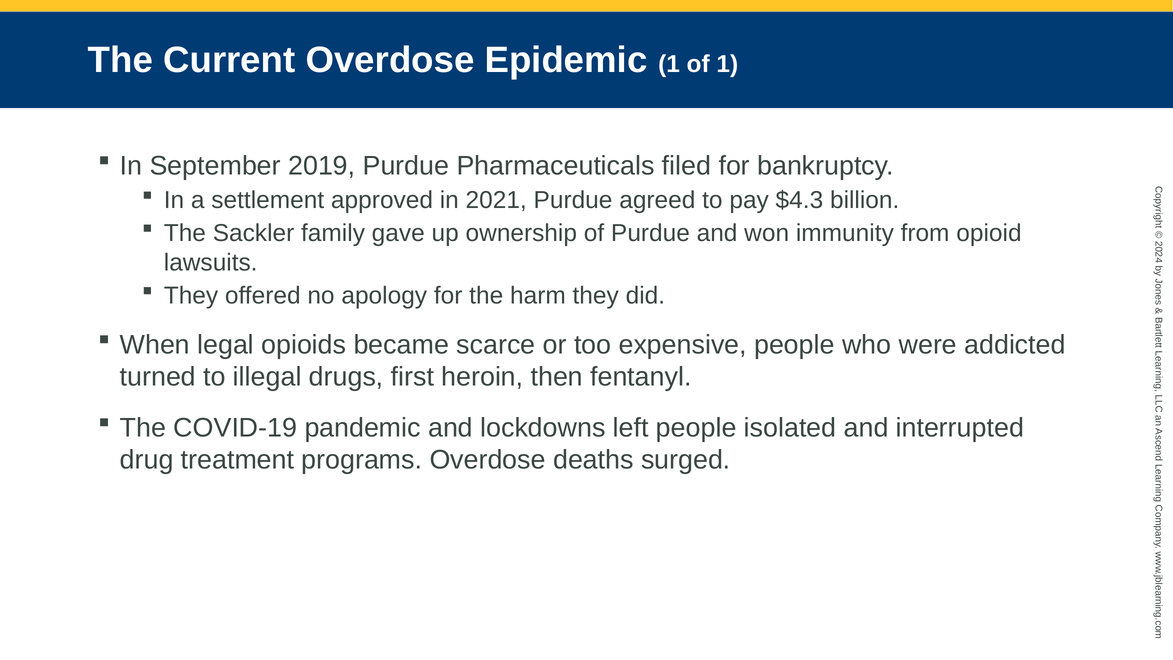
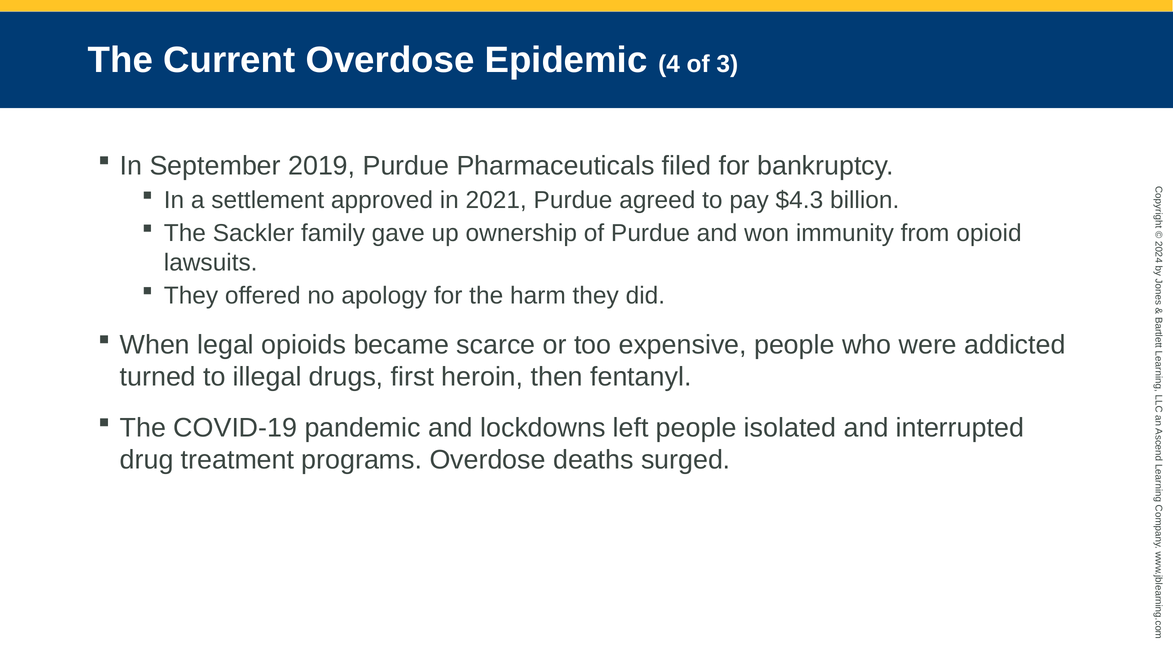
Epidemic 1: 1 -> 4 (669, 64)
of 1: 1 -> 3 (727, 64)
